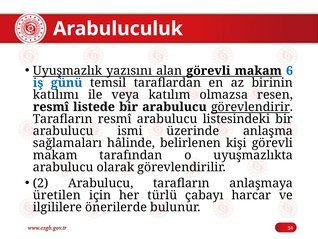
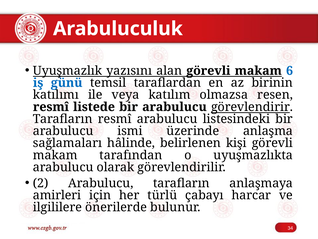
üretilen: üretilen -> amirleri (57, 195)
